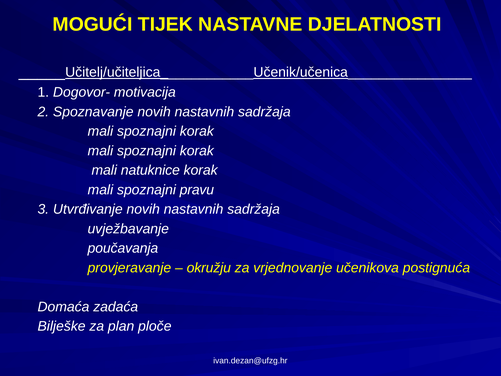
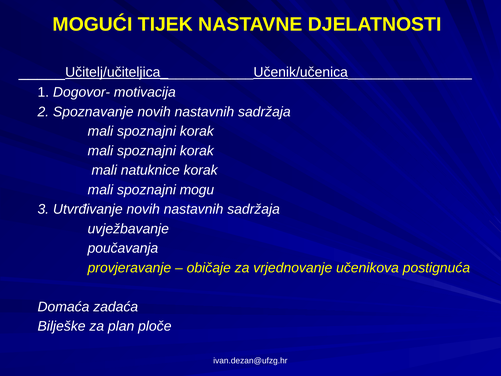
pravu: pravu -> mogu (197, 190)
okružju: okružju -> običaje (209, 268)
